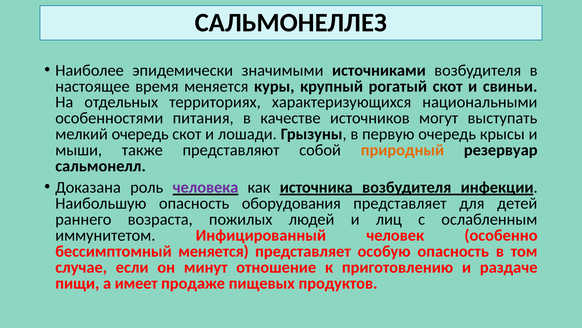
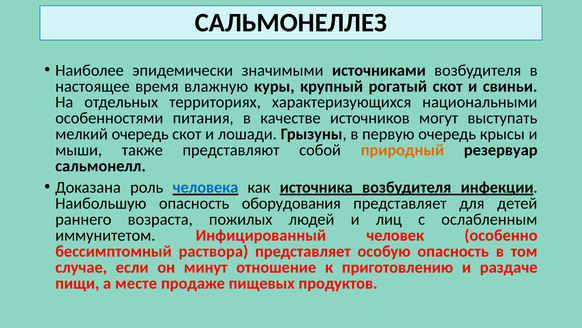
время меняется: меняется -> влажную (216, 86)
человека colour: purple -> blue (205, 187)
бессимптомный меняется: меняется -> раствора (213, 251)
имеет: имеет -> месте (136, 283)
